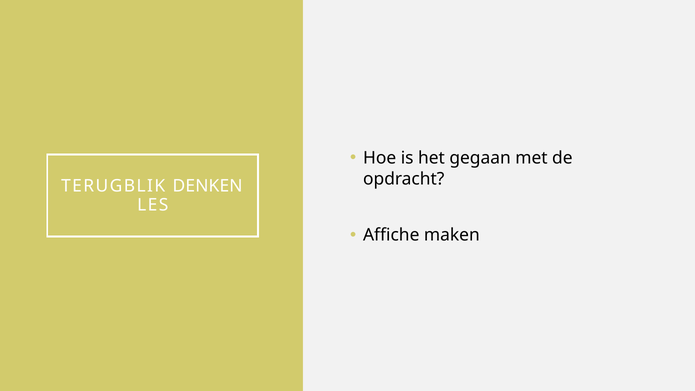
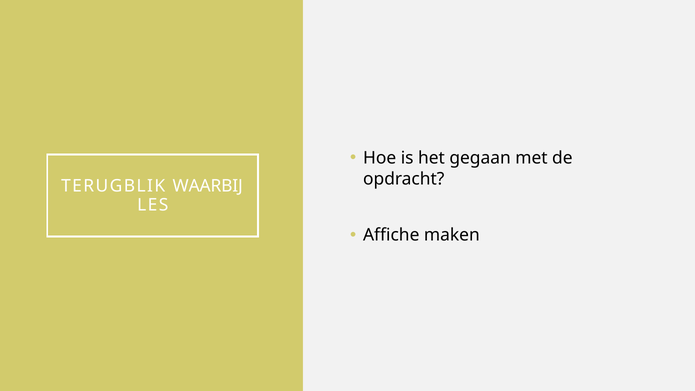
DENKEN: DENKEN -> WAARBIJ (208, 186)
